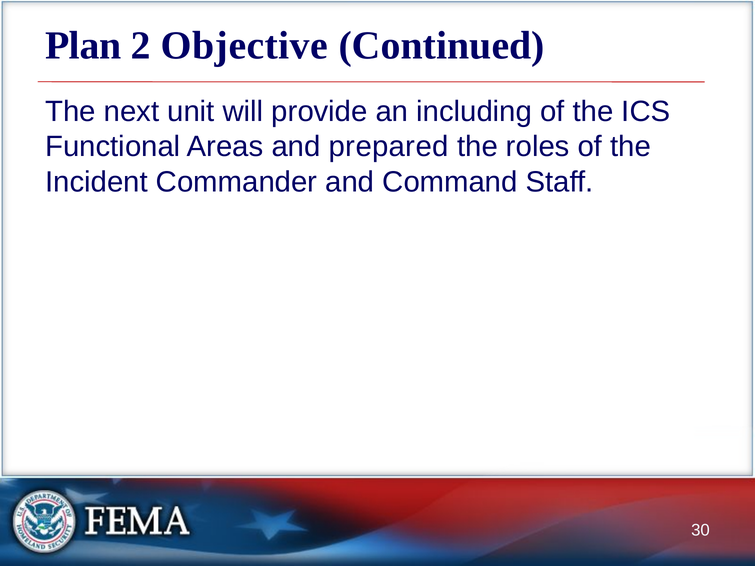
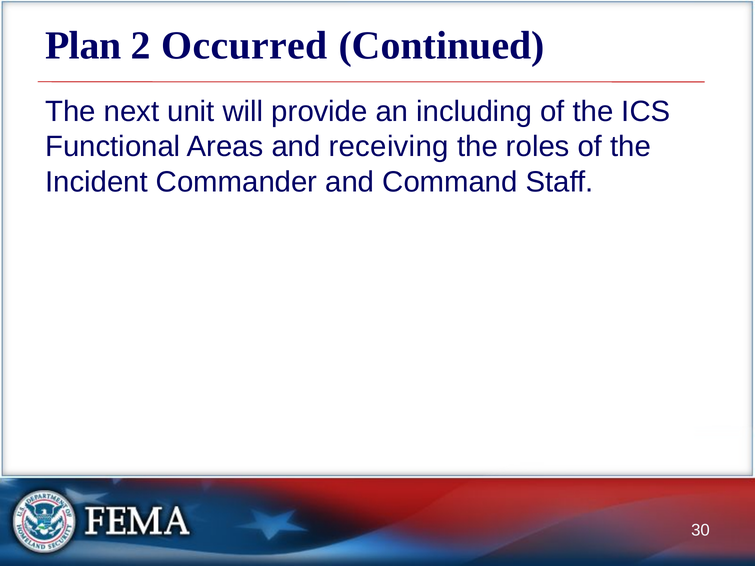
Objective: Objective -> Occurred (244, 46)
prepared: prepared -> receiving (389, 147)
